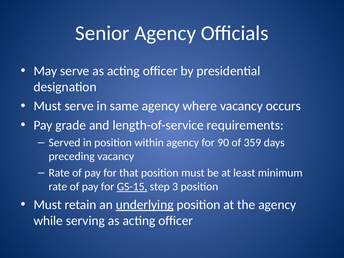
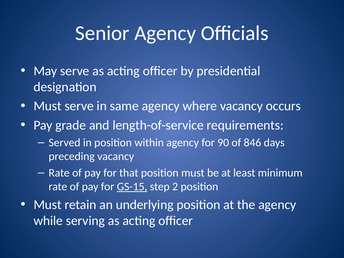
359: 359 -> 846 (252, 143)
3: 3 -> 2 (175, 187)
underlying underline: present -> none (145, 205)
